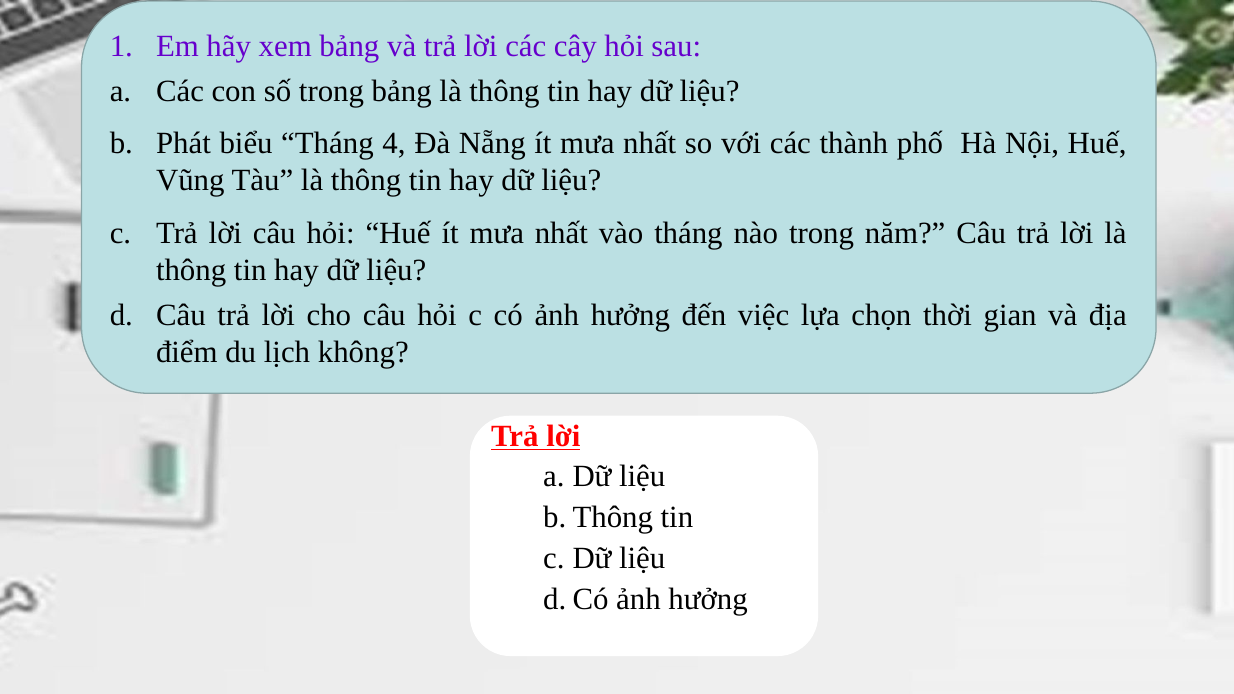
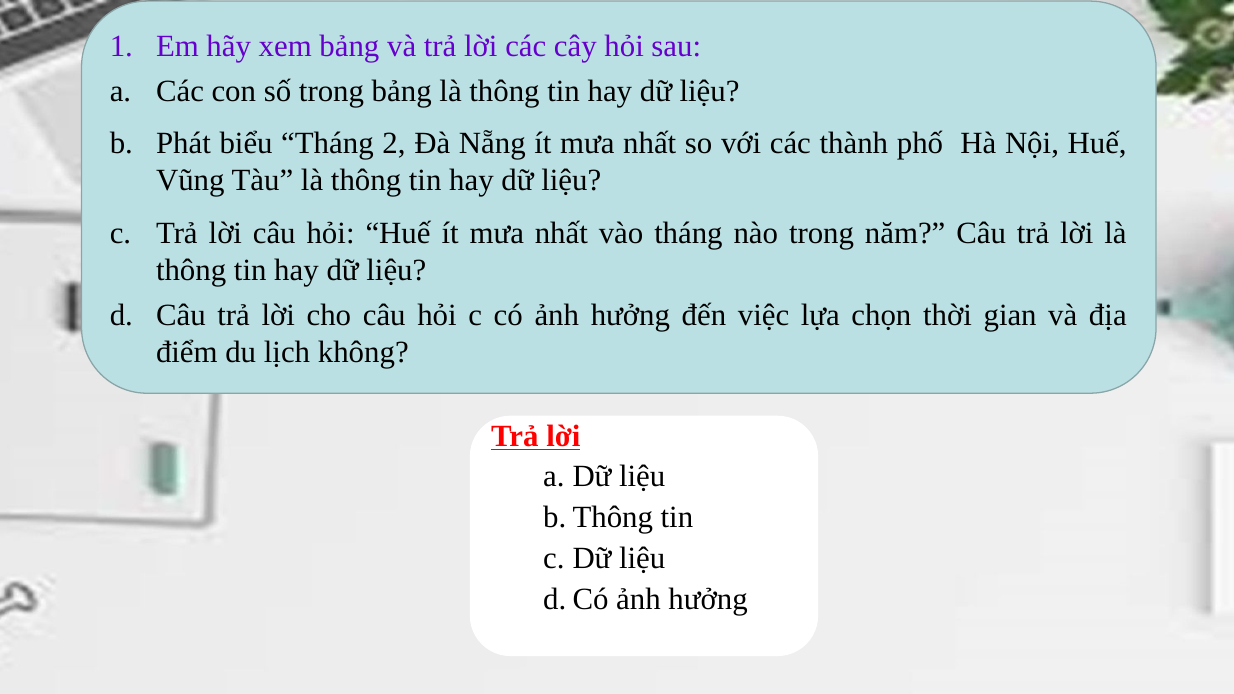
4: 4 -> 2 (394, 144)
